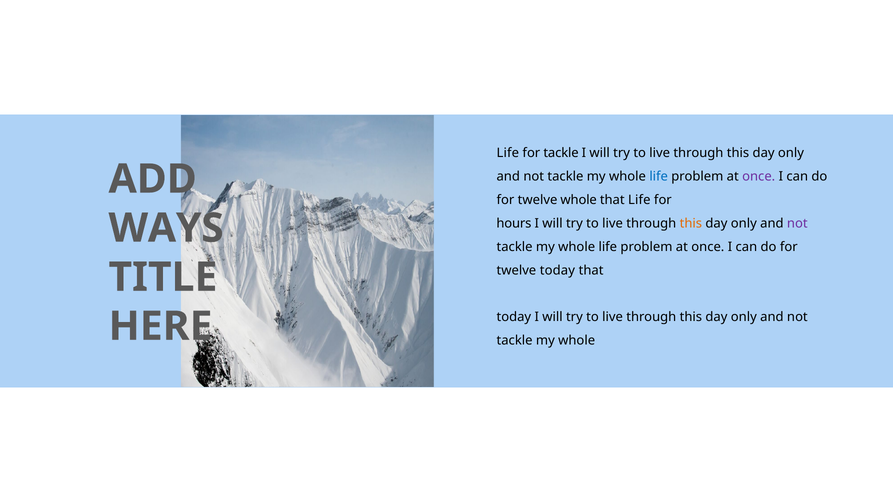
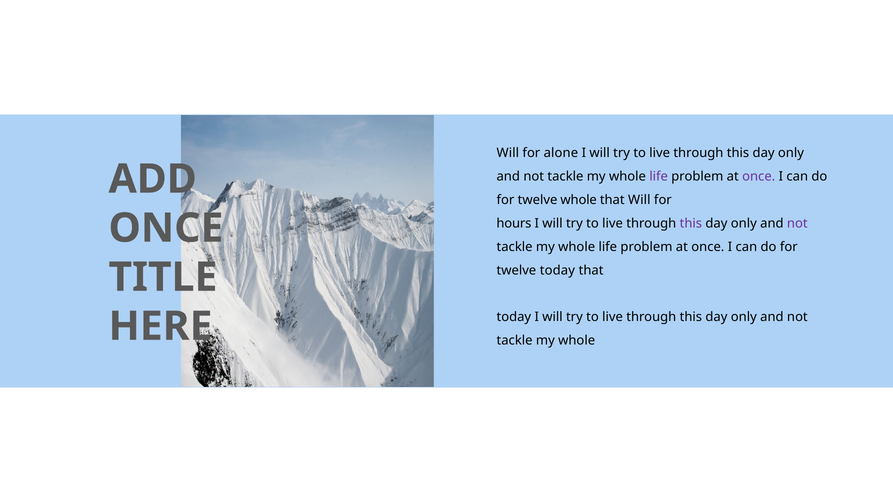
Life: Life -> Will (508, 153)
for tackle: tackle -> alone (561, 153)
life colour: blue -> purple (659, 177)
that Life: Life -> Will (639, 200)
this colour: orange -> purple (691, 223)
WAYS: WAYS -> ONCE (166, 228)
